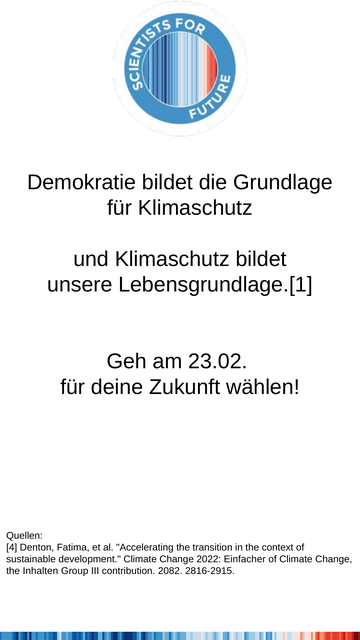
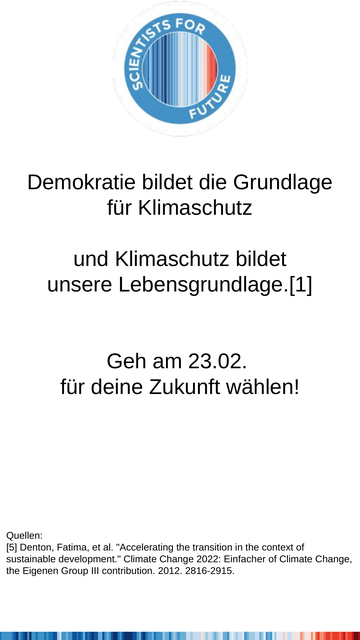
4: 4 -> 5 (12, 547)
Inhalten: Inhalten -> Eigenen (40, 571)
2082: 2082 -> 2012 (170, 571)
